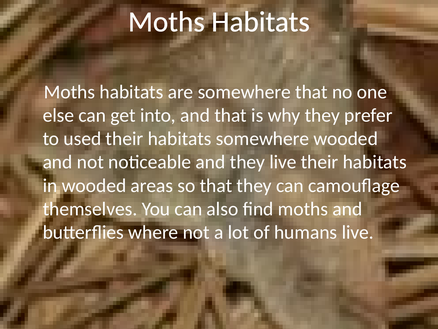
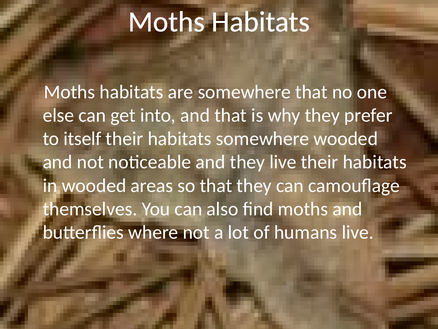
used: used -> itself (83, 139)
